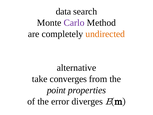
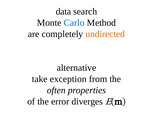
Carlo colour: purple -> blue (74, 23)
converges: converges -> exception (68, 79)
point: point -> often (56, 90)
